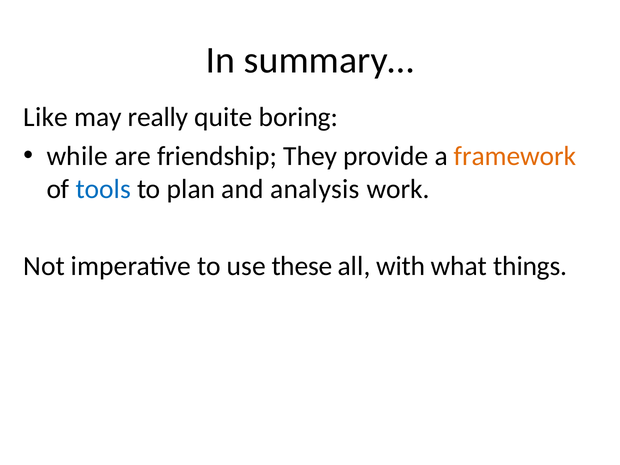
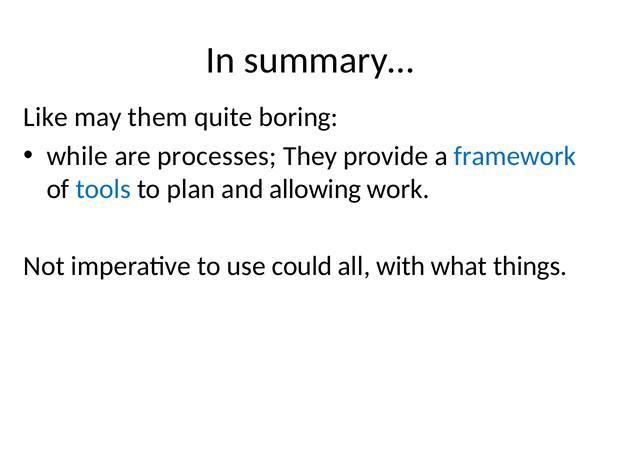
really: really -> them (158, 117)
friendship: friendship -> processes (217, 156)
framework colour: orange -> blue (515, 156)
analysis: analysis -> allowing (315, 189)
these: these -> could (302, 266)
